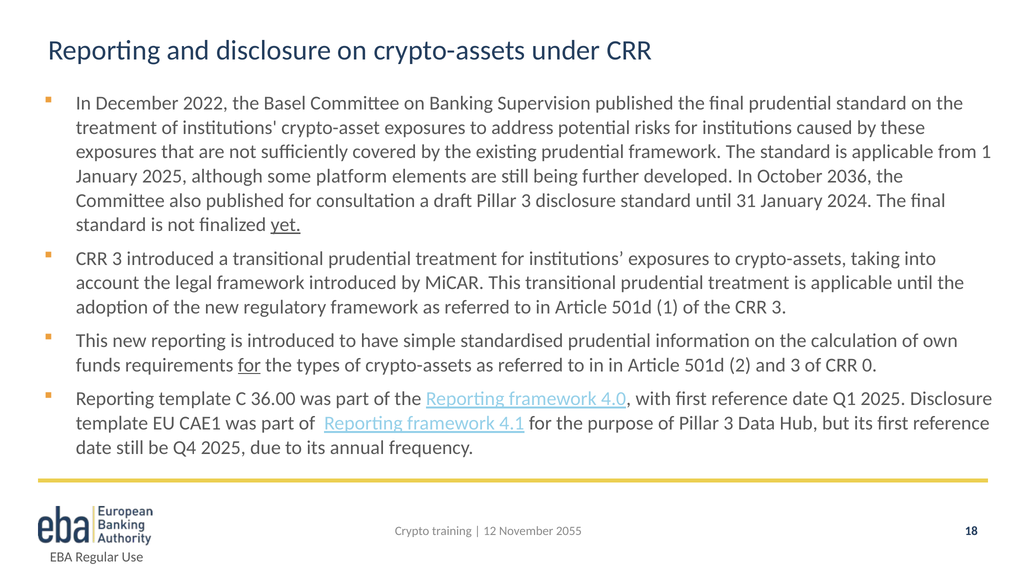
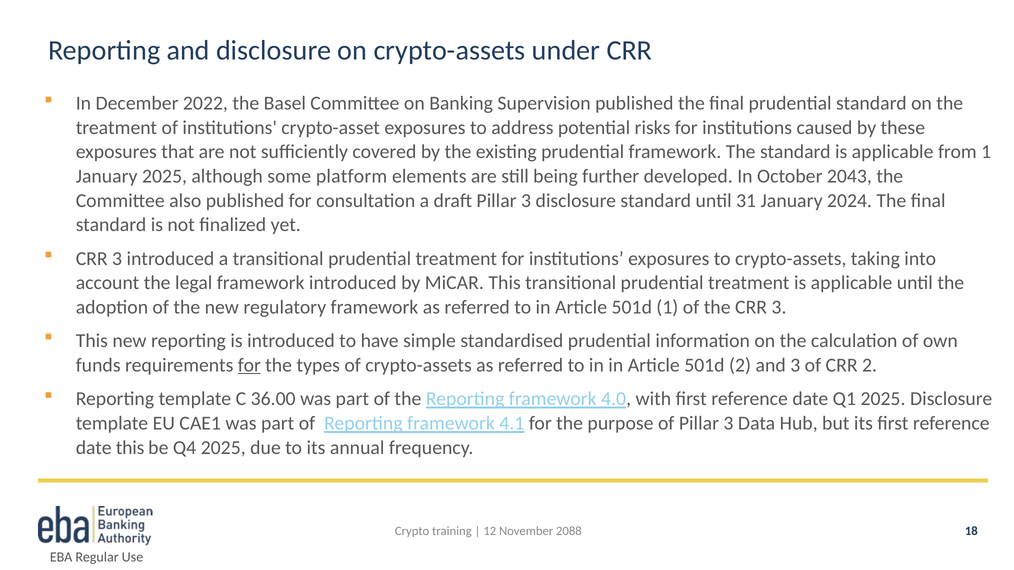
2036: 2036 -> 2043 (849, 176)
yet underline: present -> none (286, 225)
CRR 0: 0 -> 2 (870, 365)
date still: still -> this (130, 448)
2055: 2055 -> 2088 (569, 532)
